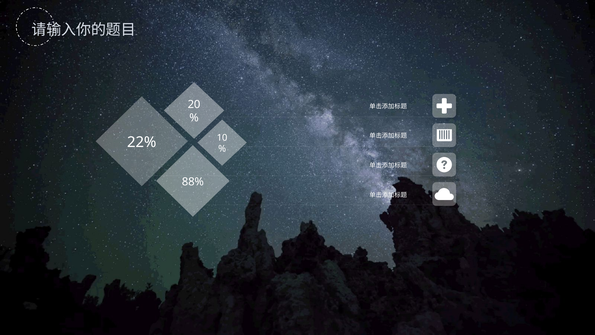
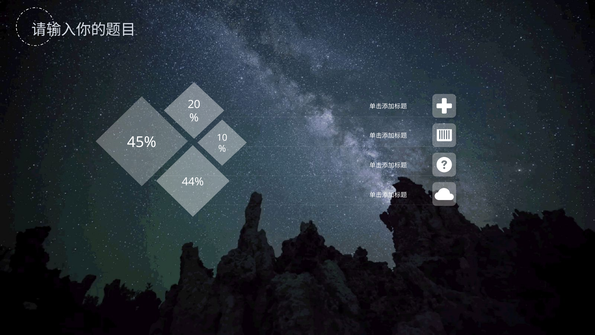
22%: 22% -> 45% (142, 142)
88%: 88% -> 44% (193, 182)
